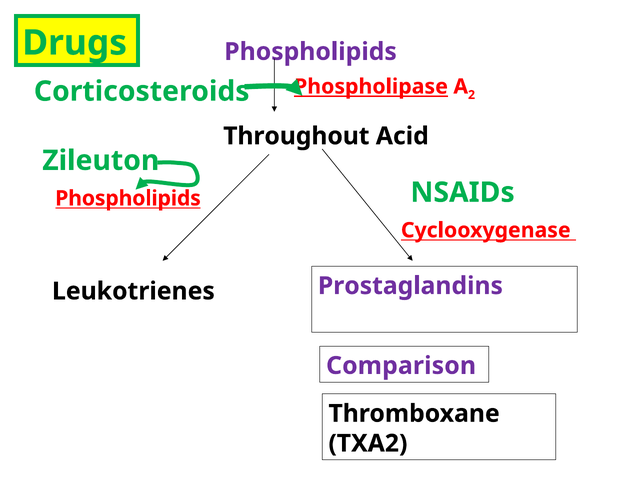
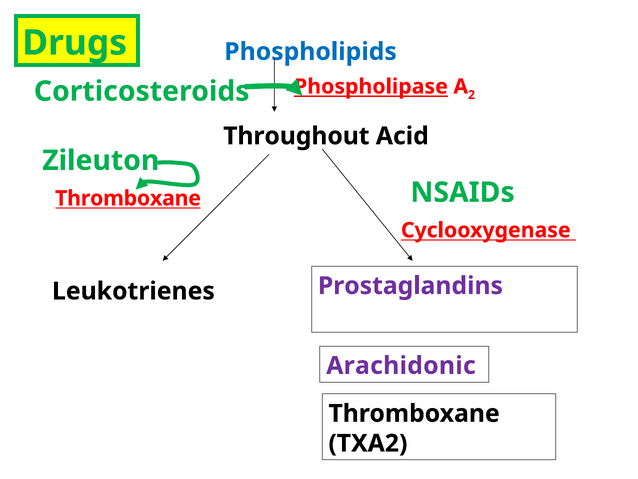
Phospholipids colour: purple -> blue (311, 52)
Phospholipids: Phospholipids -> Thromboxane (128, 198)
Comparison: Comparison -> Arachidonic (401, 365)
